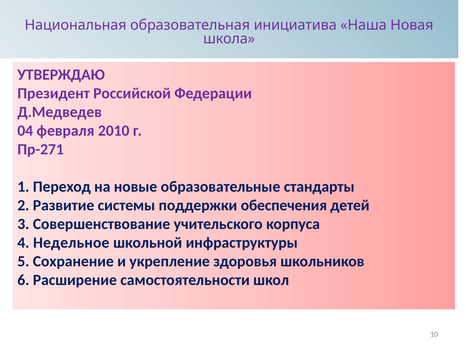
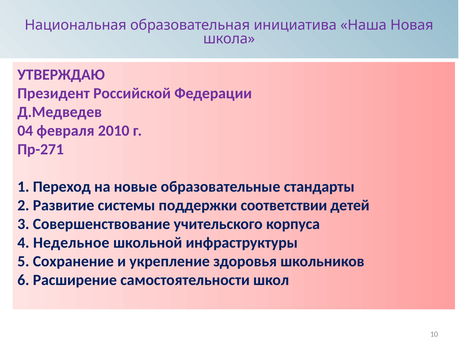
обеспечения: обеспечения -> соответствии (284, 205)
